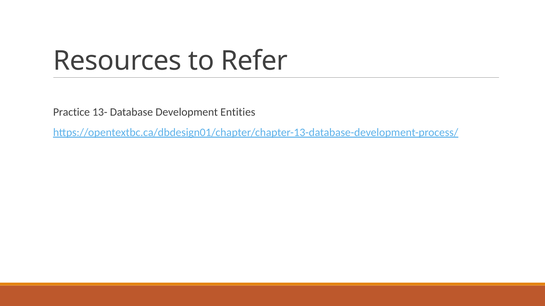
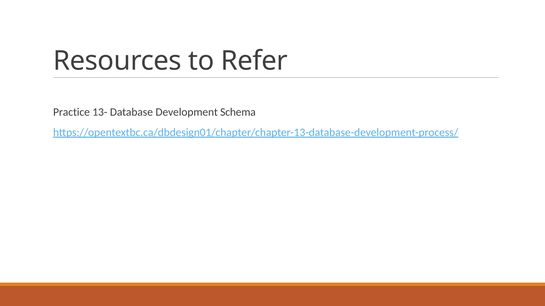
Entities: Entities -> Schema (238, 112)
